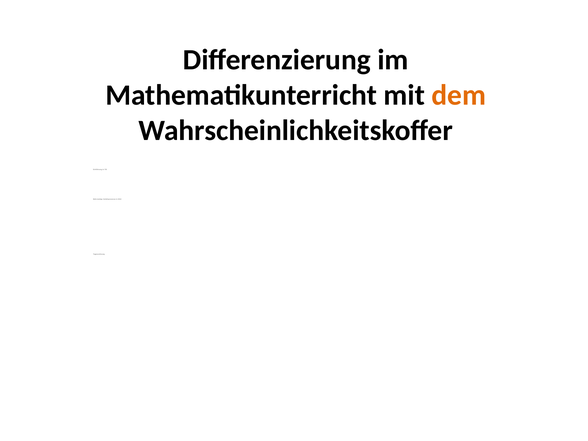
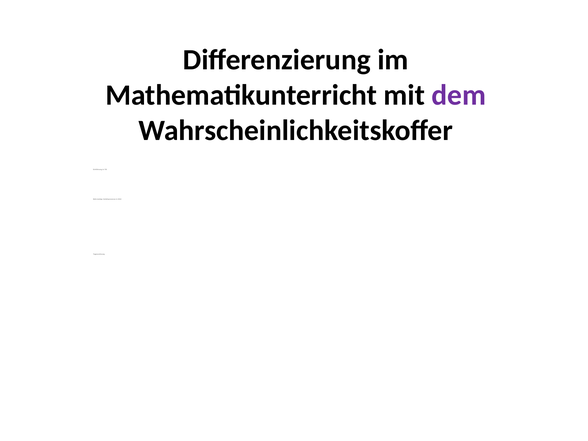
dem colour: orange -> purple (459, 95)
